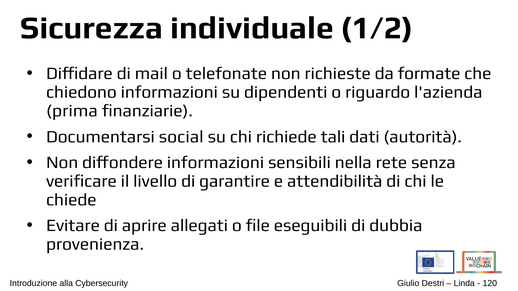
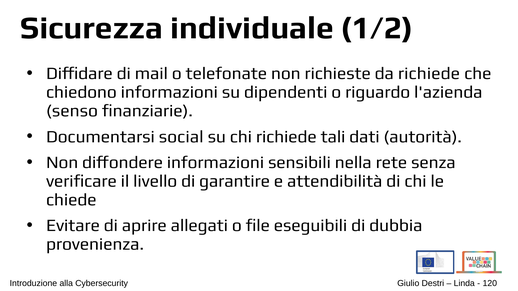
da formate: formate -> richiede (429, 74)
prima: prima -> senso (72, 111)
